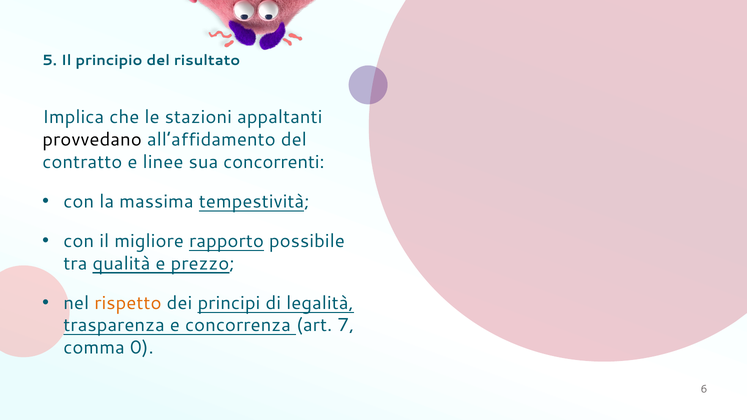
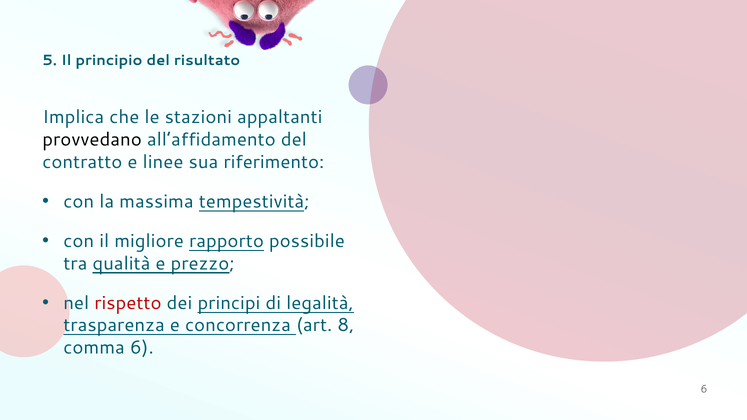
concorrenti: concorrenti -> riferimento (274, 162)
rispetto colour: orange -> red (128, 303)
7: 7 -> 8 (346, 325)
comma 0: 0 -> 6 (142, 348)
